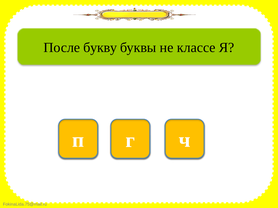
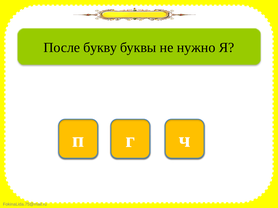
классе: классе -> нужно (196, 48)
